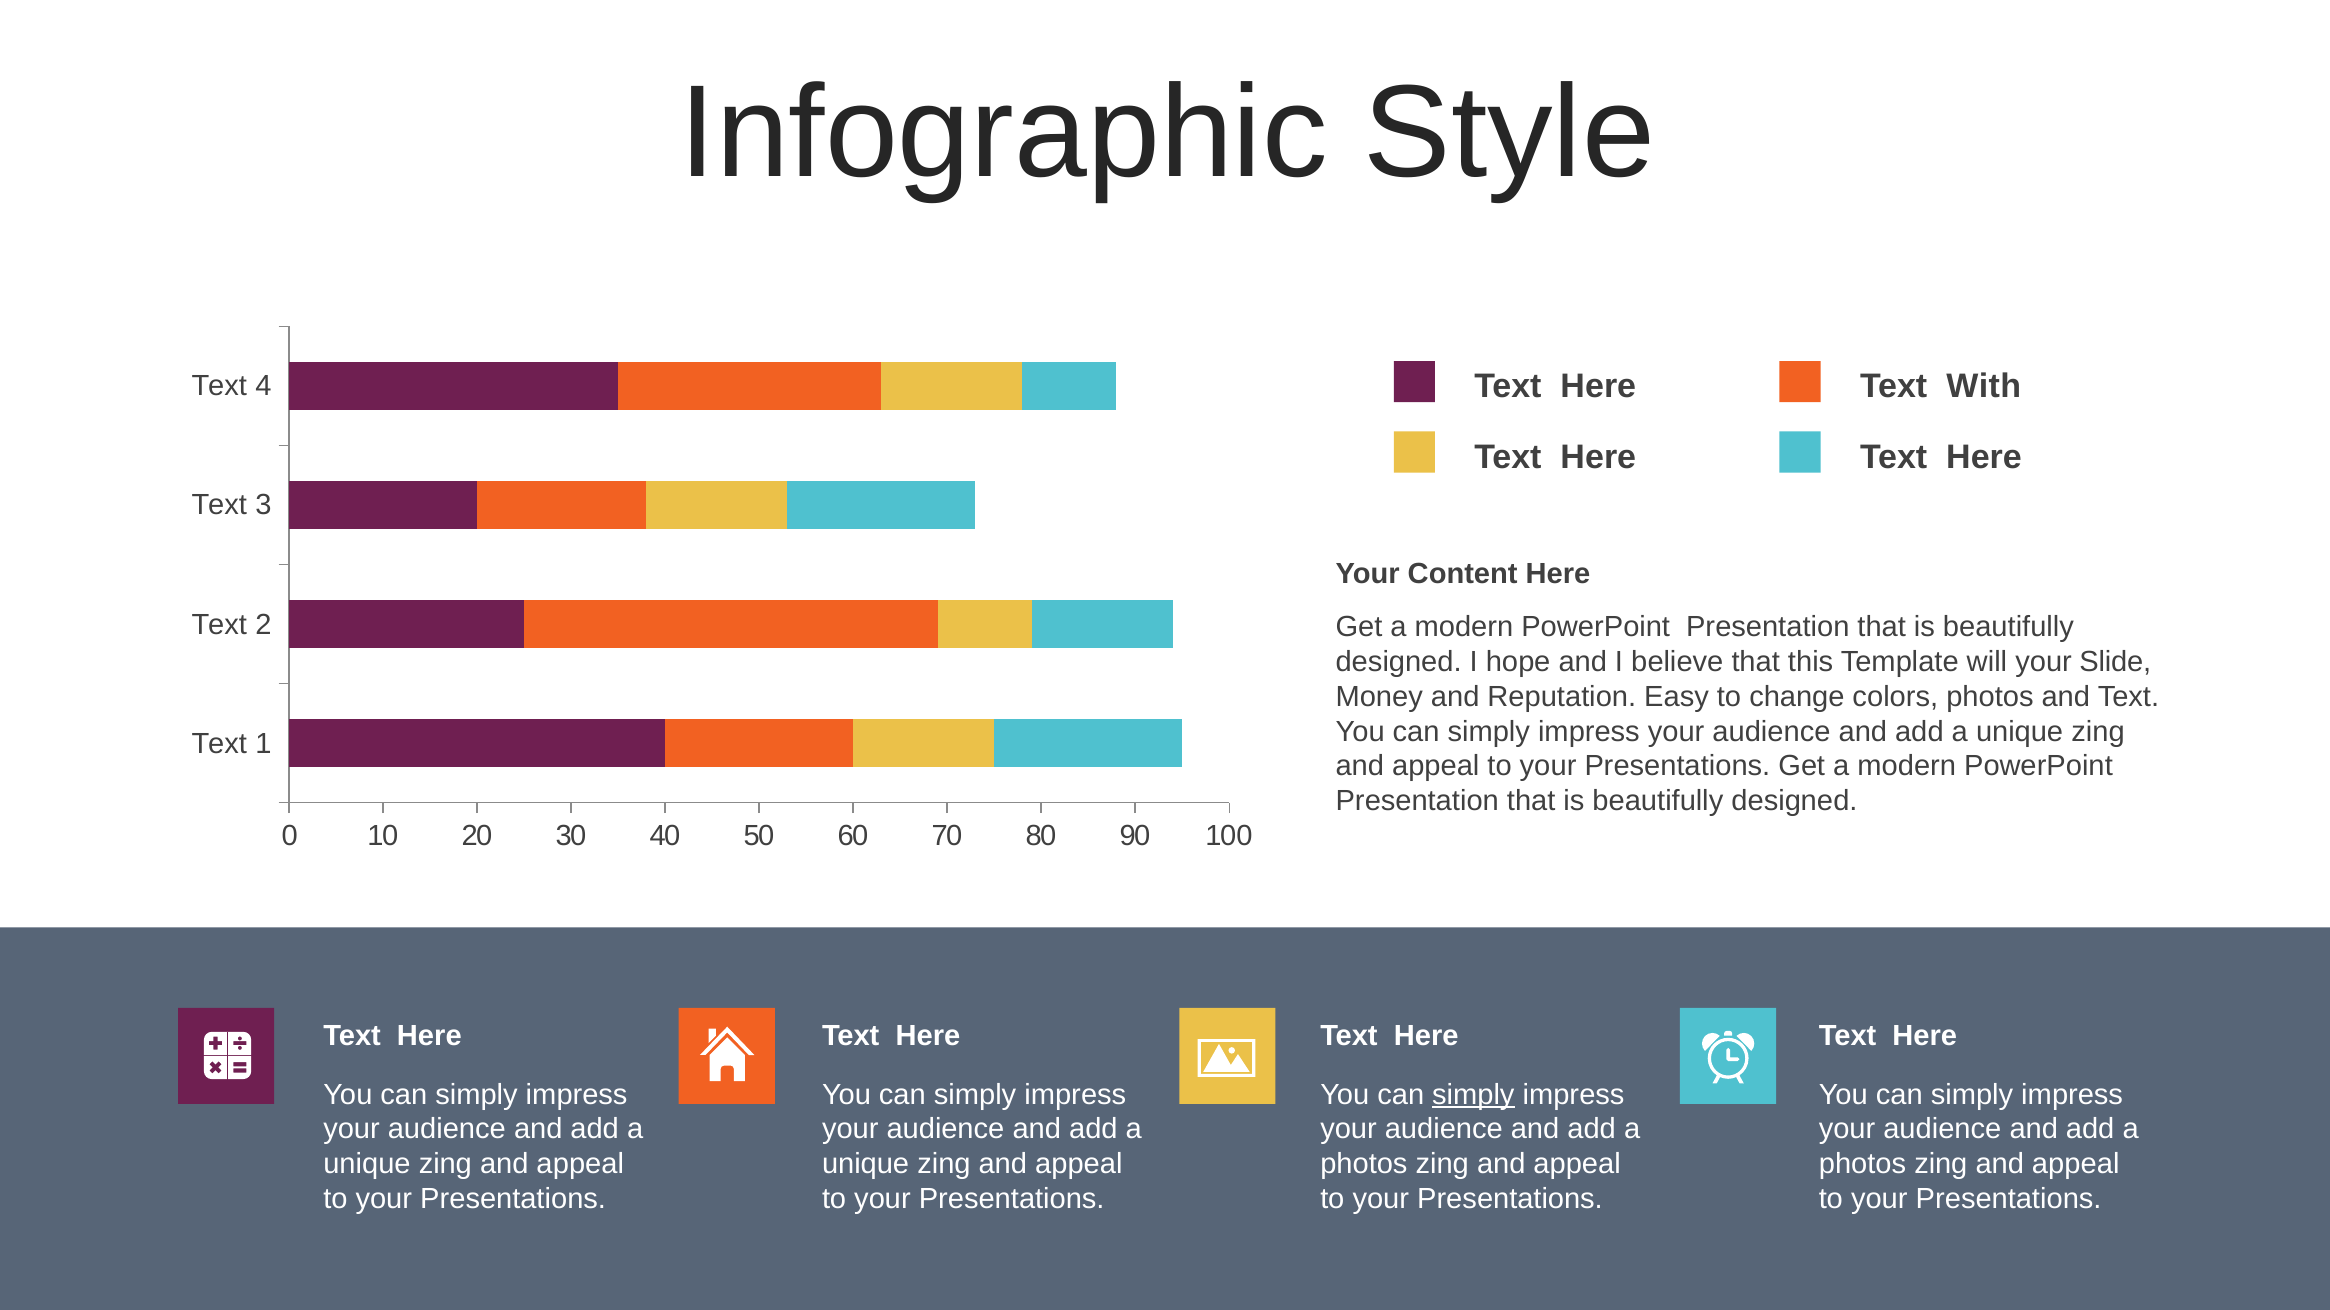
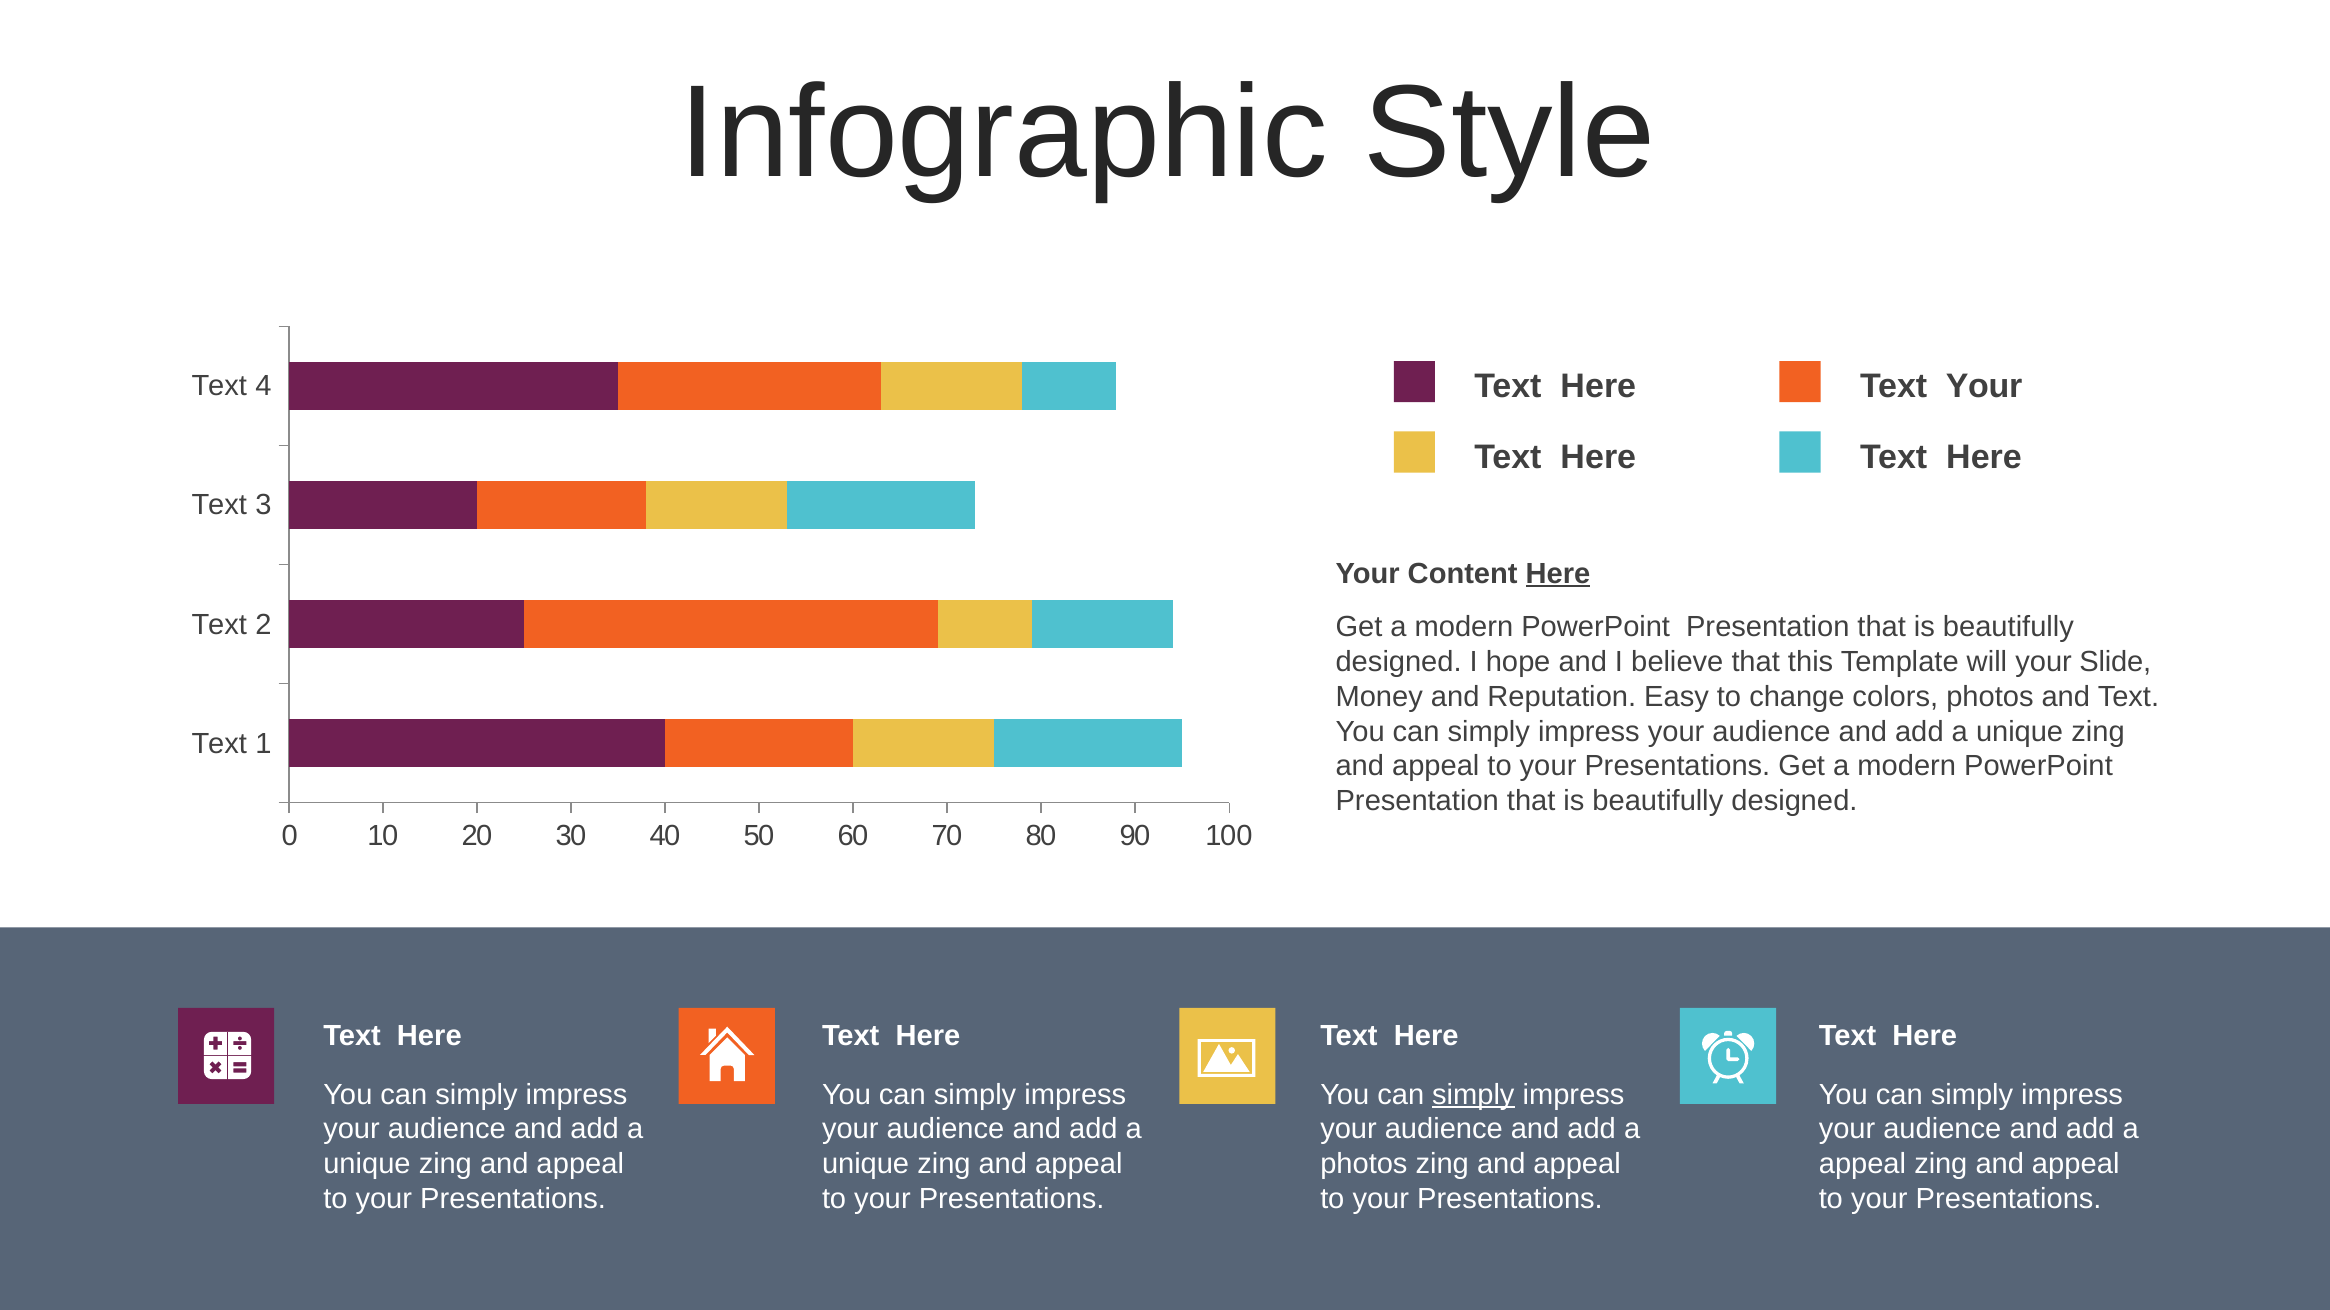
Text With: With -> Your (1984, 387)
Here underline: none -> present (1558, 574)
photos: photos -> appeal (1862, 1165)
